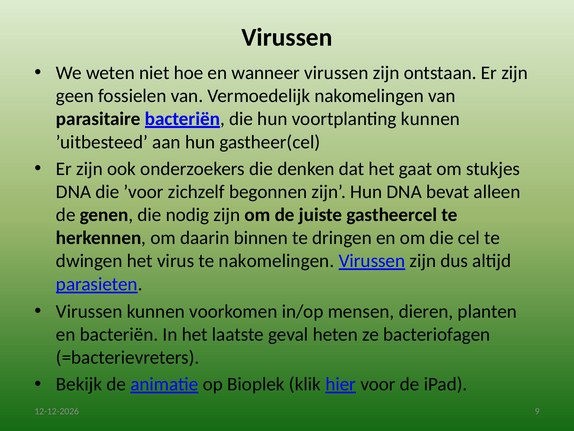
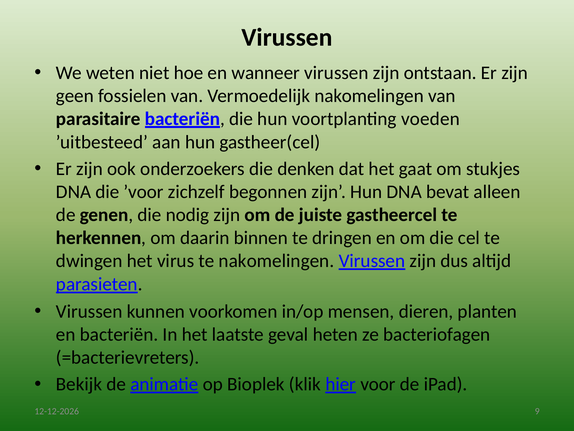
voortplanting kunnen: kunnen -> voeden (430, 119)
